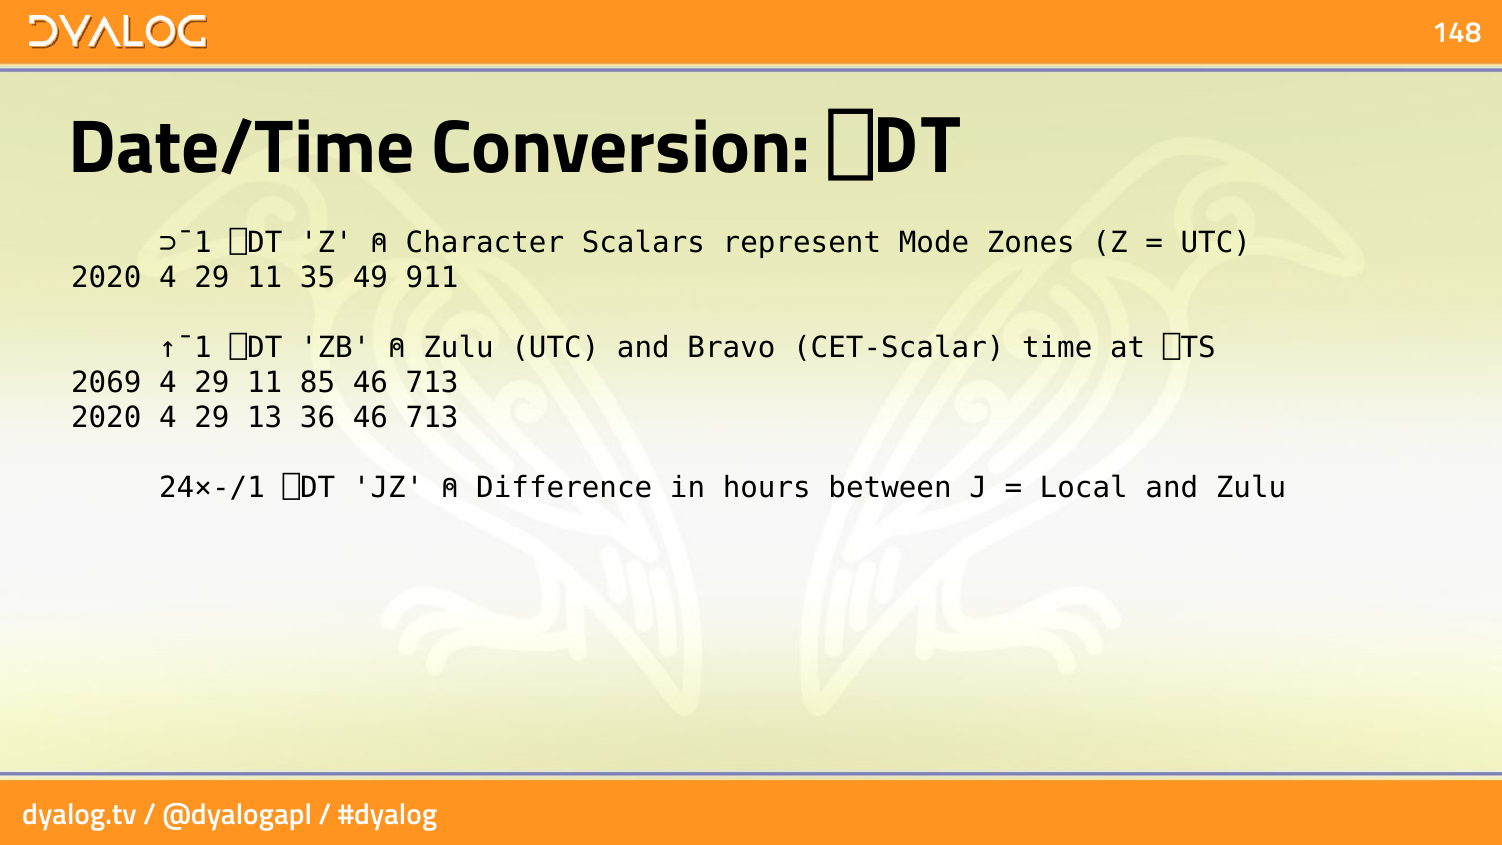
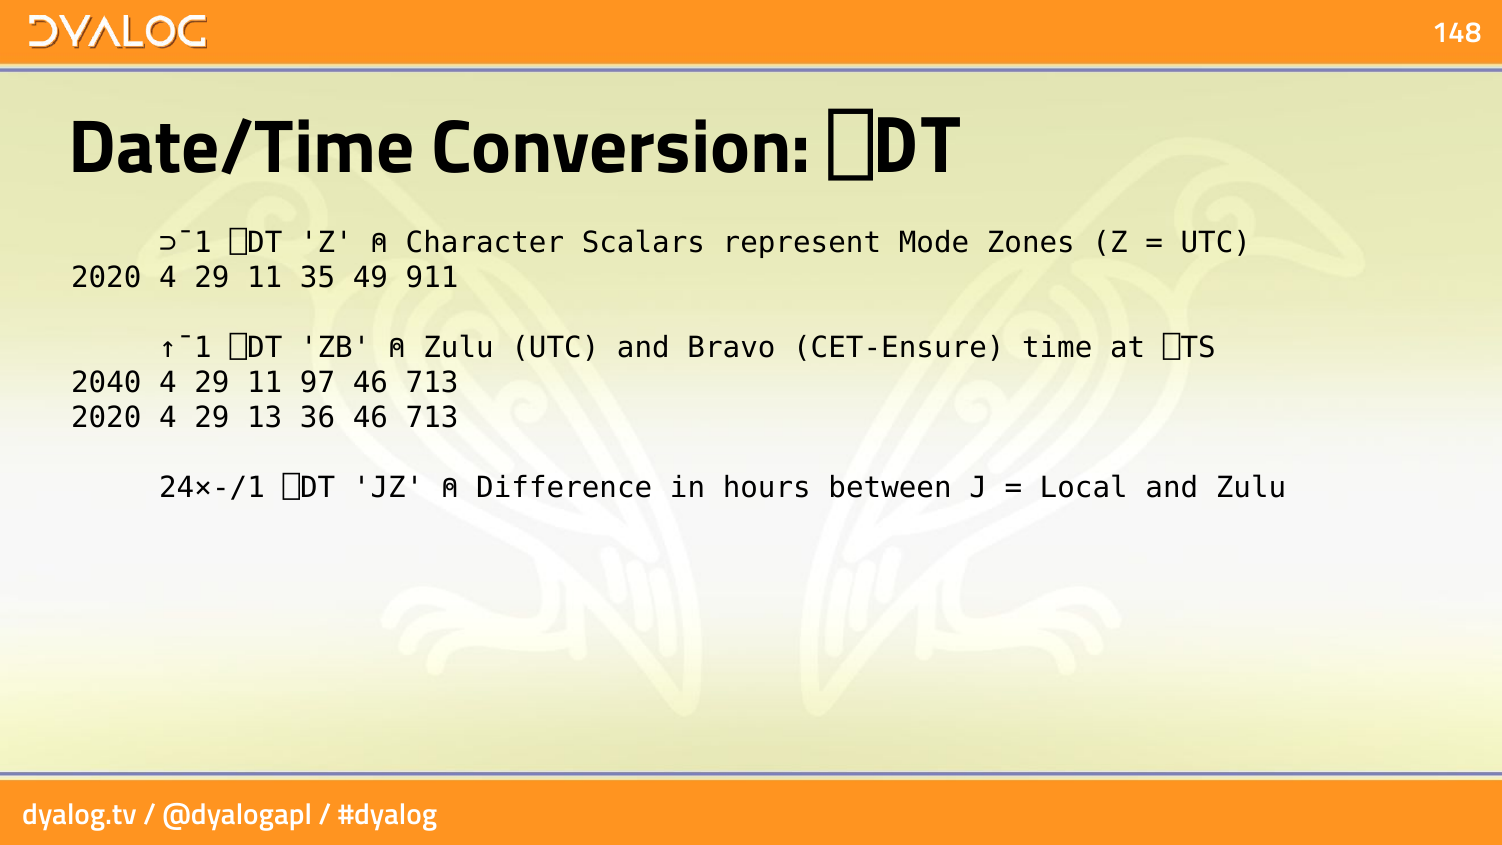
CET-Scalar: CET-Scalar -> CET-Ensure (899, 348)
2069: 2069 -> 2040 (106, 383)
85: 85 -> 97 (318, 383)
